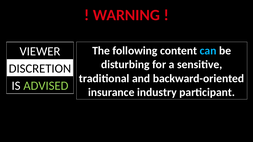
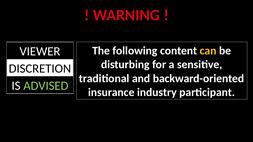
can colour: light blue -> yellow (208, 51)
